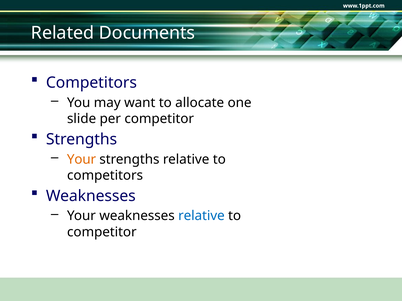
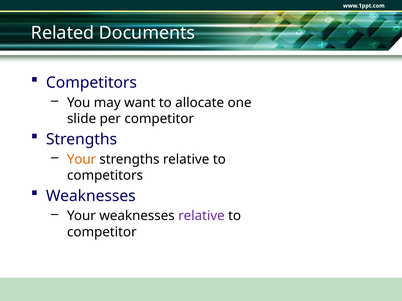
relative colour: blue -> purple (201, 216)
